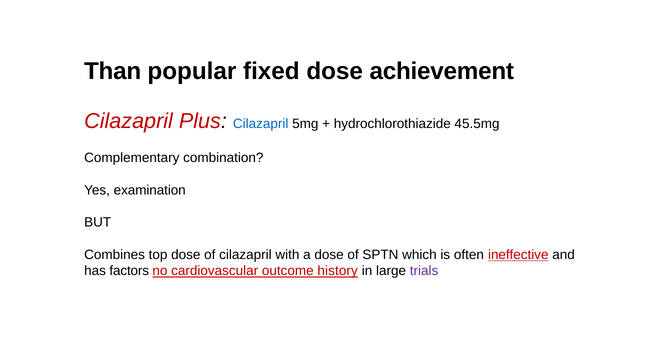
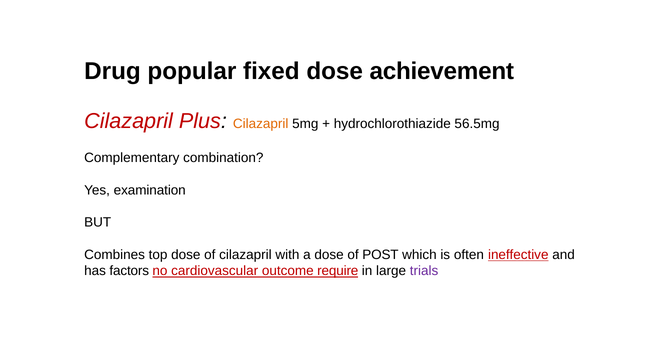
Than: Than -> Drug (113, 71)
Cilazapril colour: blue -> orange (261, 124)
45.5mg: 45.5mg -> 56.5mg (477, 124)
SPTN: SPTN -> POST (380, 255)
history: history -> require (338, 271)
